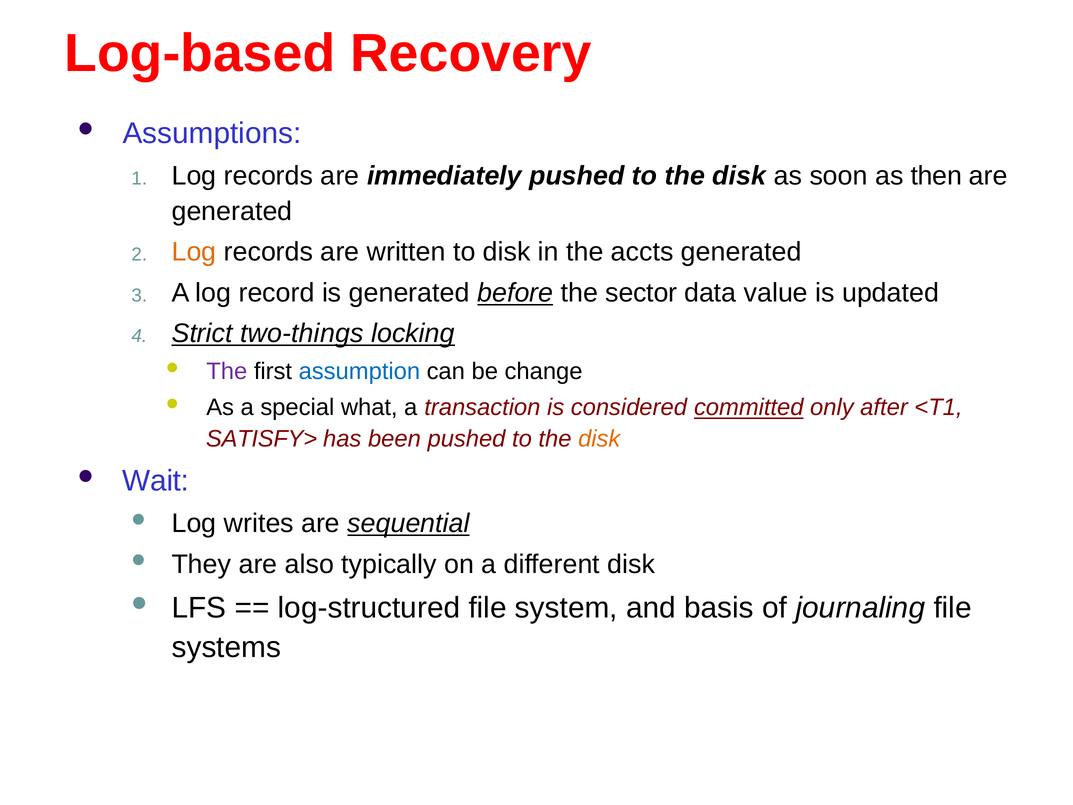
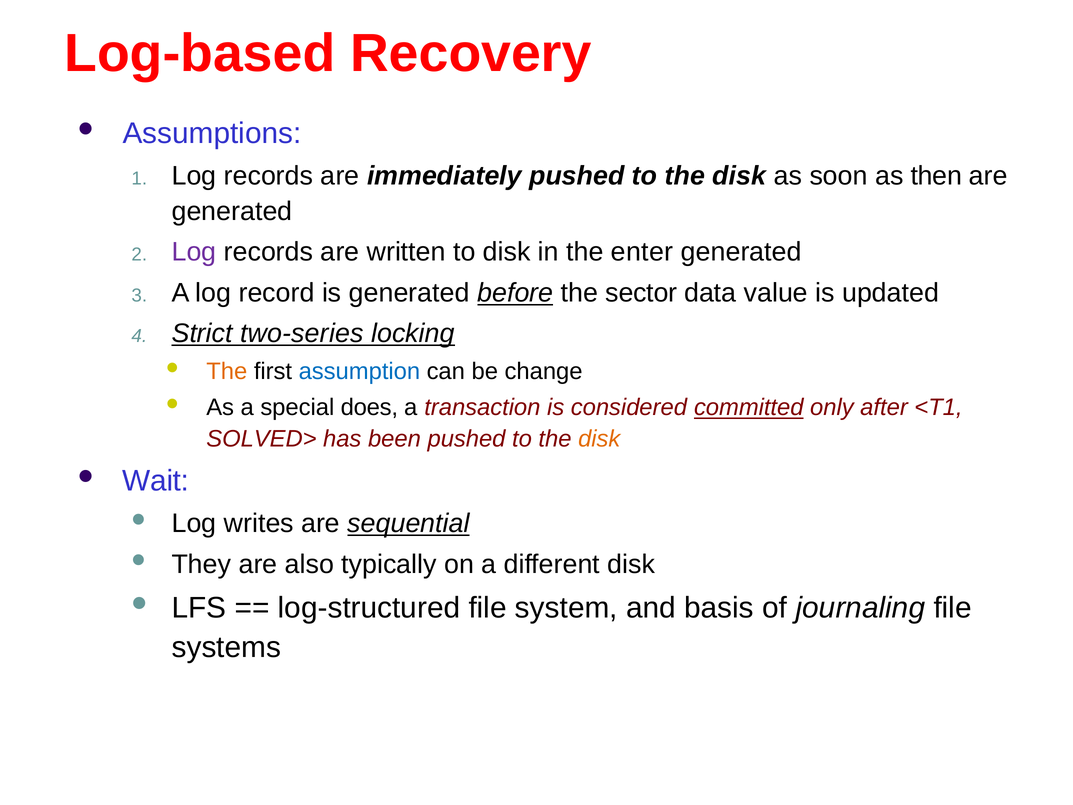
Log colour: orange -> purple (194, 252)
accts: accts -> enter (642, 252)
two-things: two-things -> two-series (302, 333)
The colour: purple -> orange (227, 371)
what: what -> does (369, 407)
SATISFY>: SATISFY> -> SOLVED> (261, 439)
